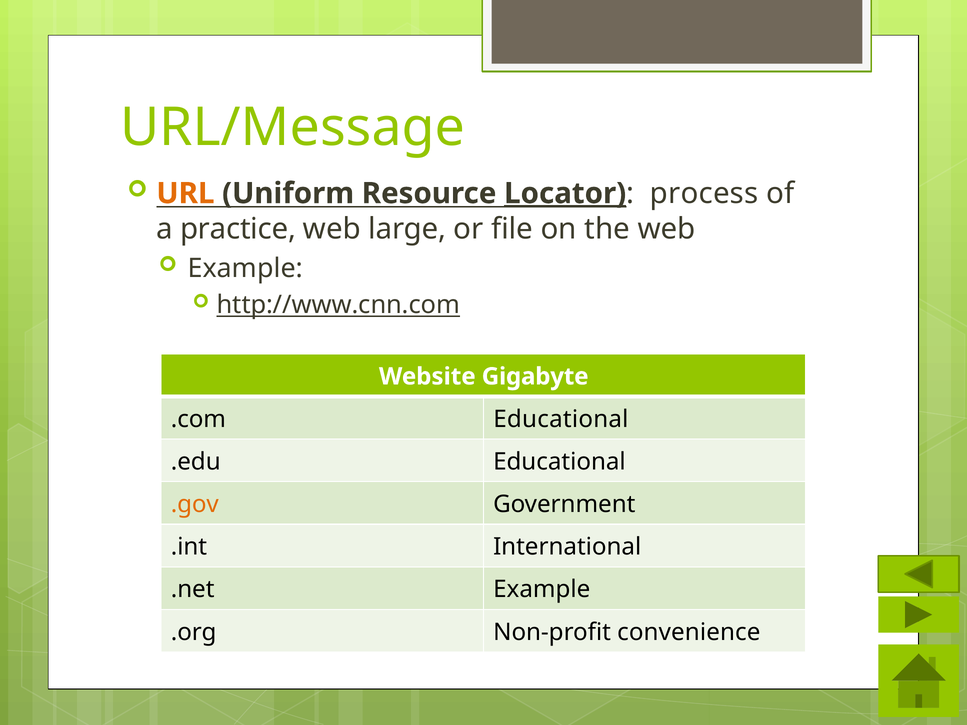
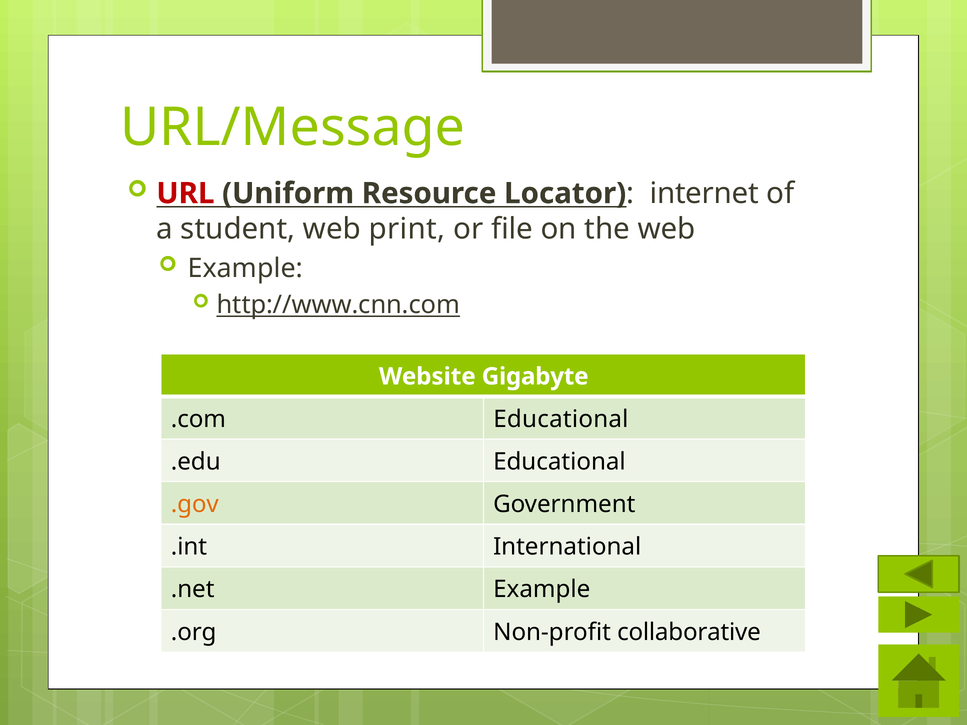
URL colour: orange -> red (185, 193)
Locator underline: present -> none (565, 193)
process: process -> internet (704, 193)
practice: practice -> student (238, 229)
large: large -> print (407, 229)
convenience: convenience -> collaborative (689, 632)
